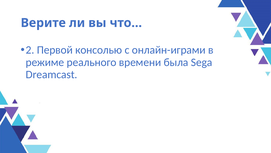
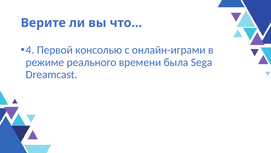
2: 2 -> 4 (30, 50)
